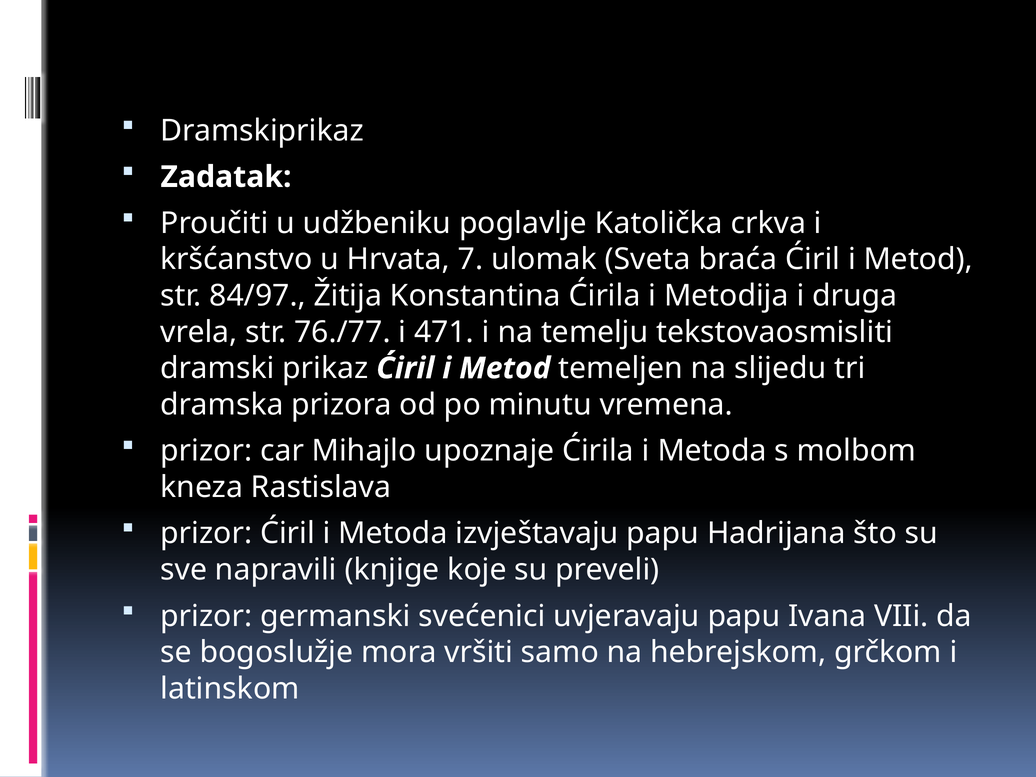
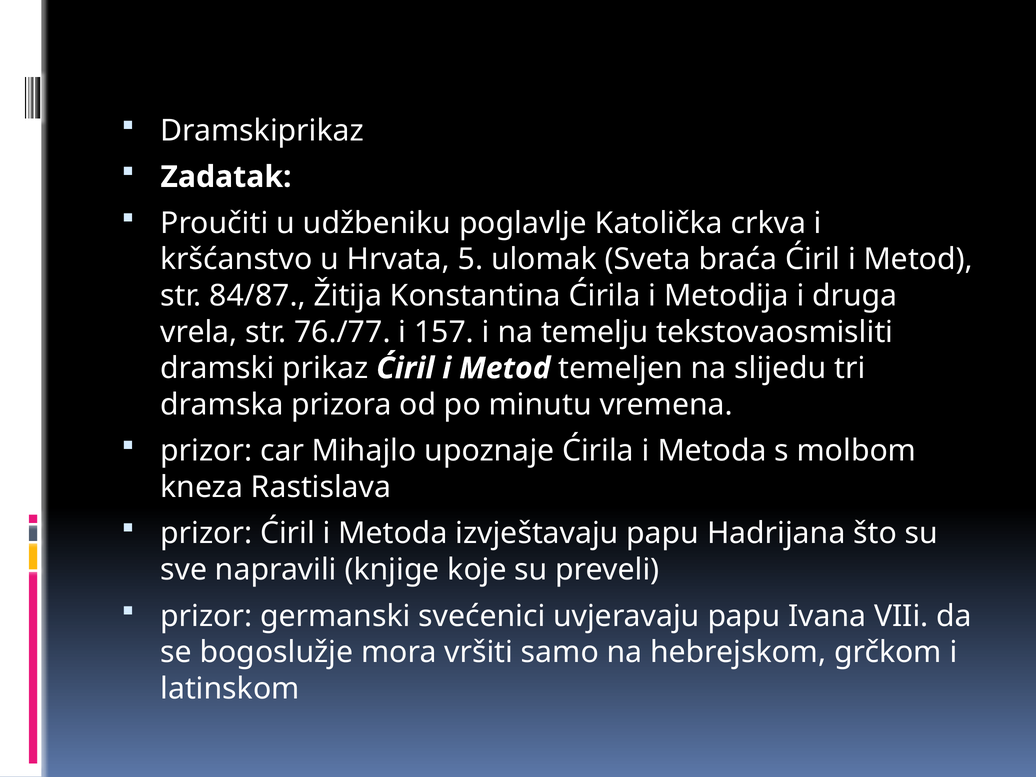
7: 7 -> 5 (470, 260)
84/97: 84/97 -> 84/87 (258, 296)
471: 471 -> 157 (444, 332)
